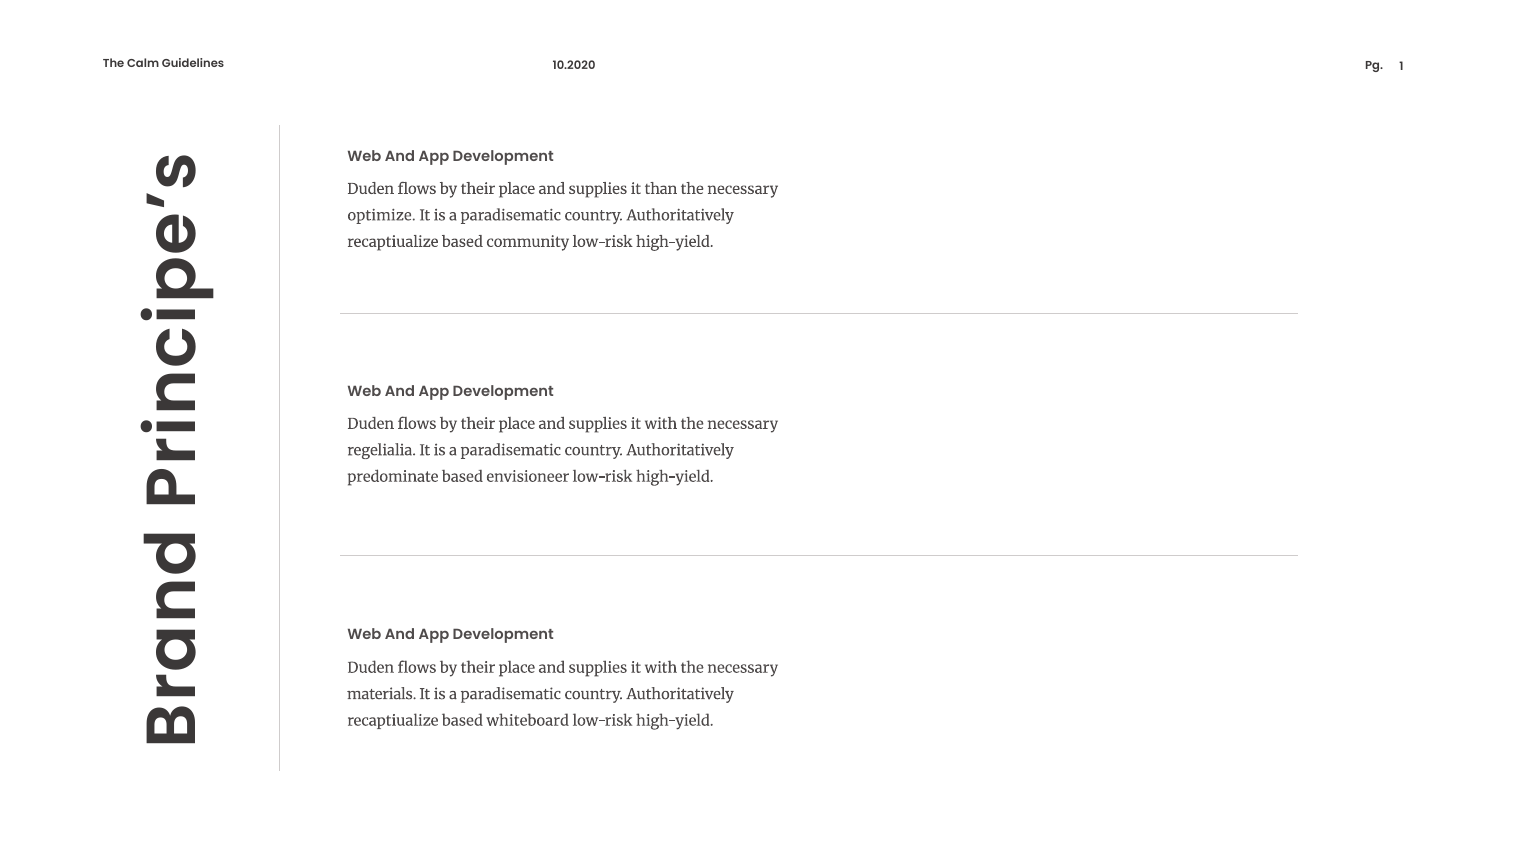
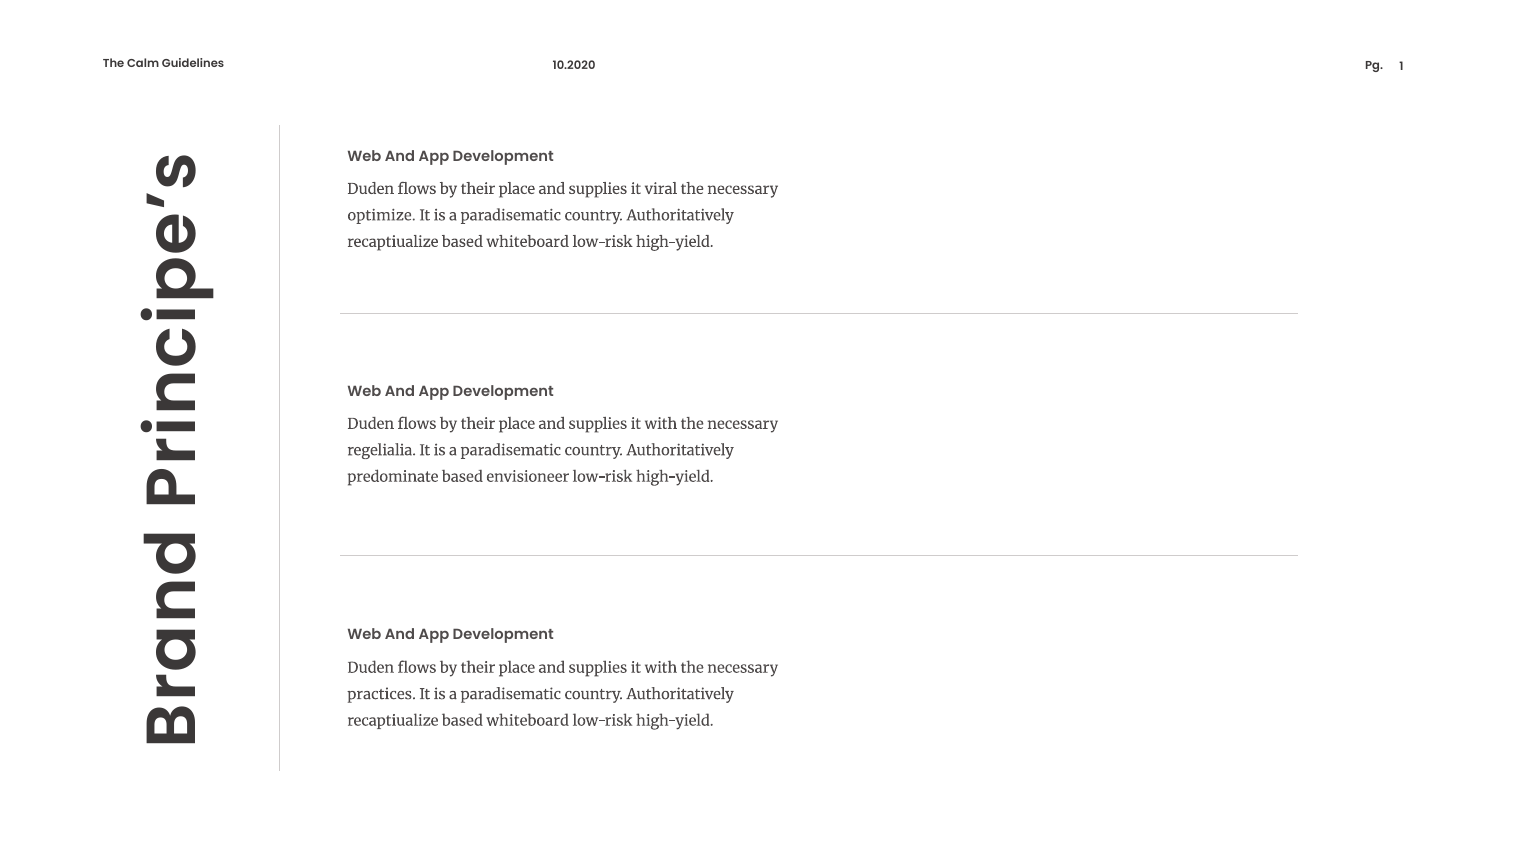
than: than -> viral (661, 189)
community: community -> whiteboard (528, 242)
materials: materials -> practices (382, 694)
